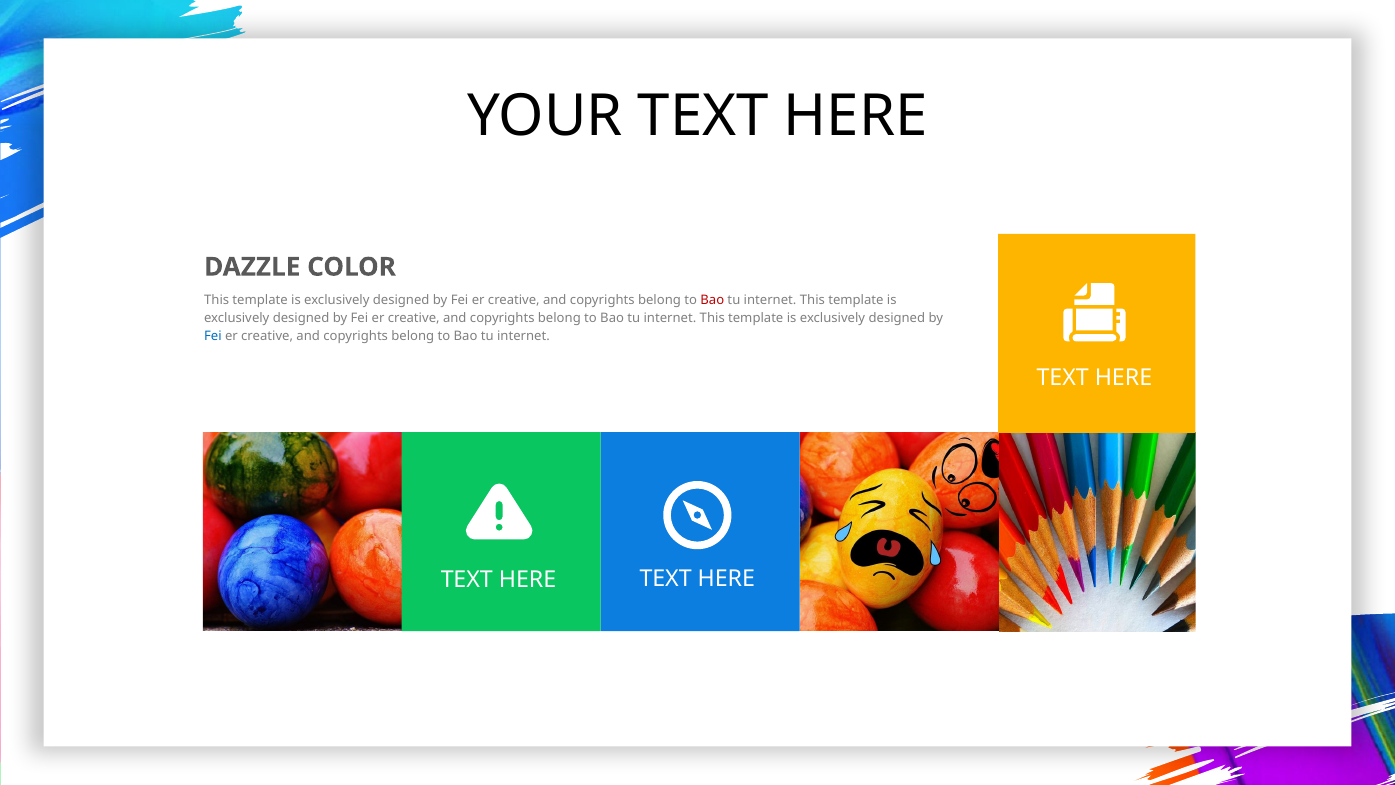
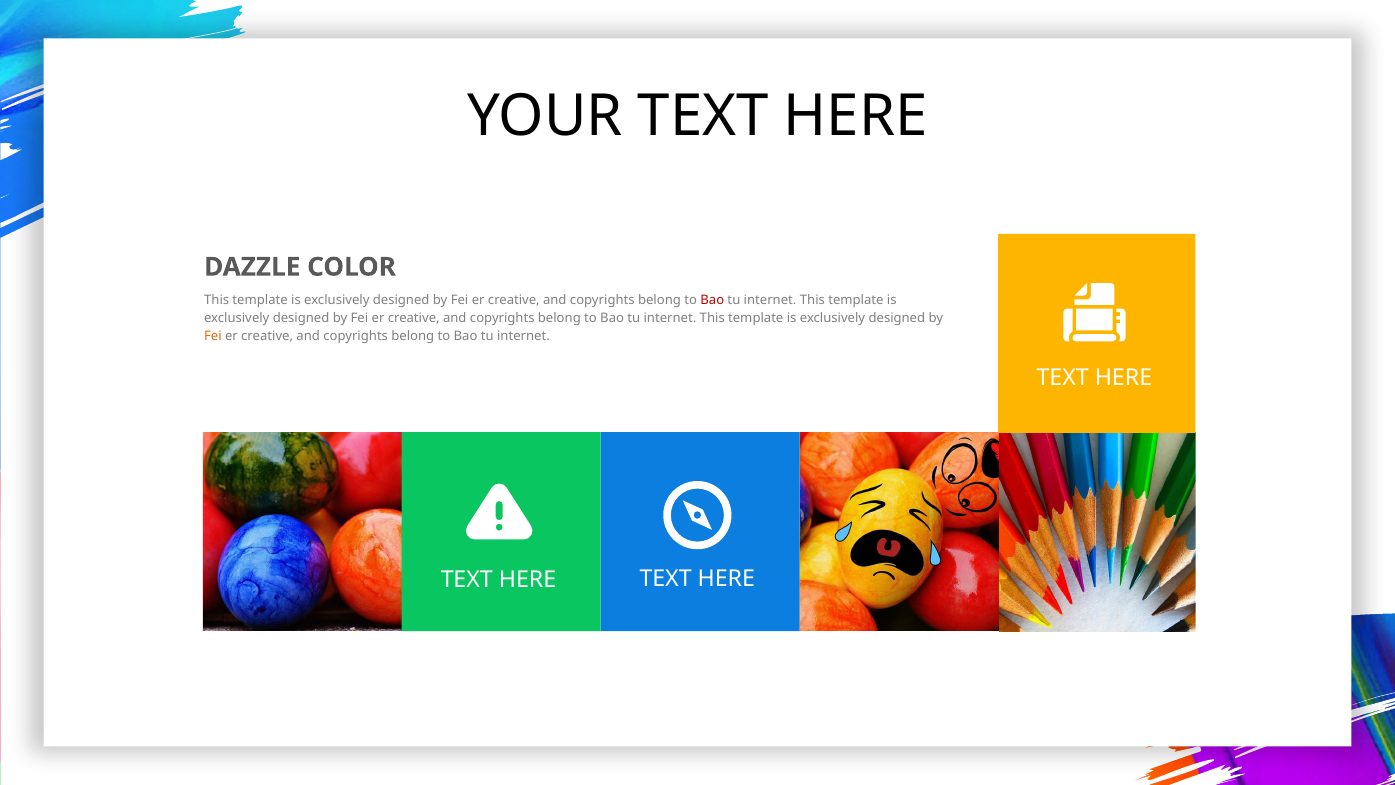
Fei colour: blue -> orange (213, 336)
